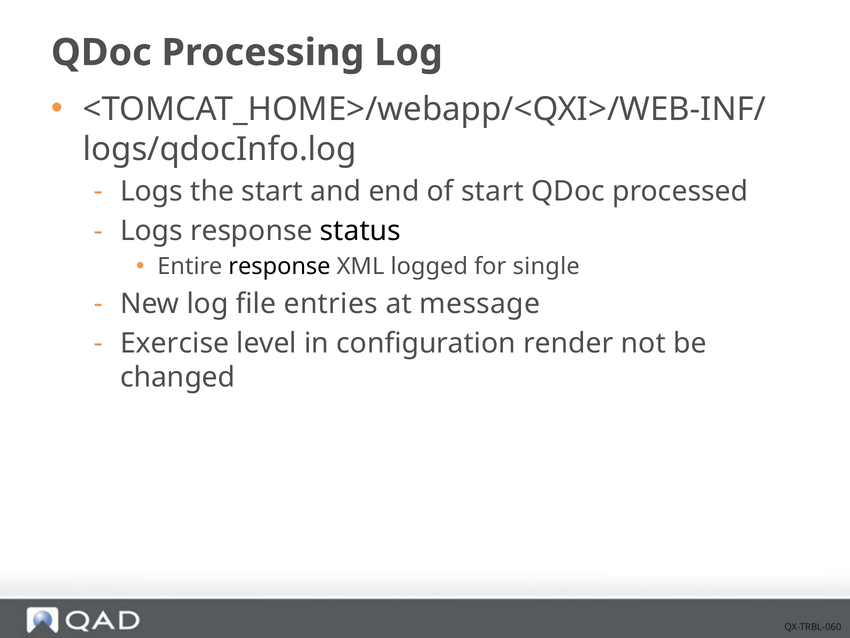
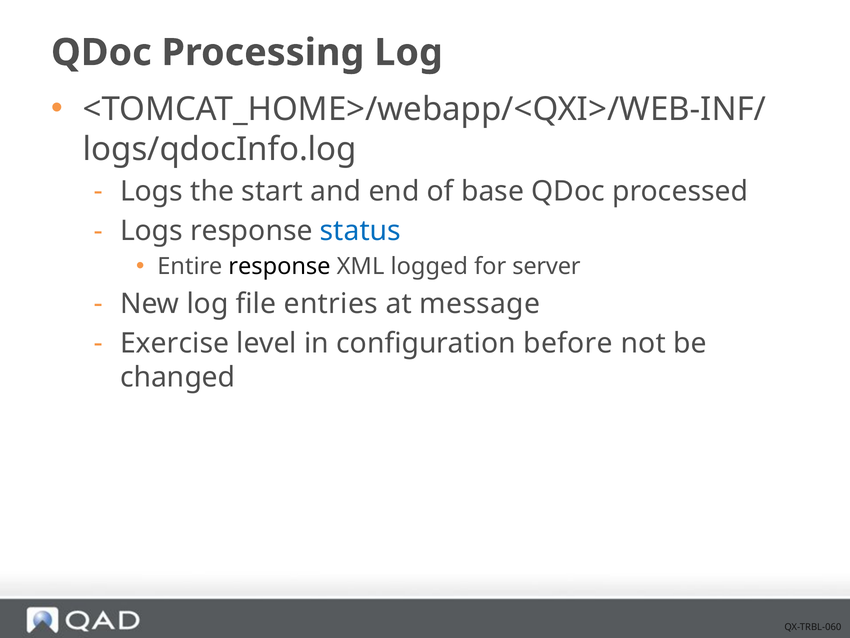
of start: start -> base (493, 191)
status colour: black -> blue (360, 231)
single: single -> server (546, 266)
render: render -> before (568, 343)
